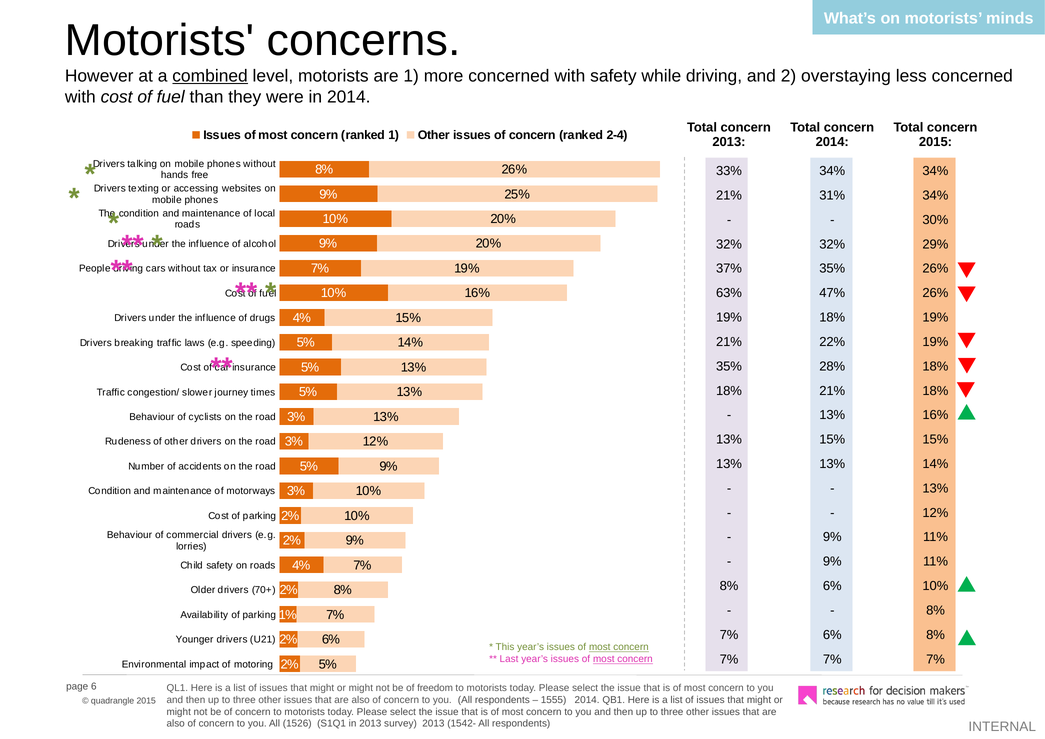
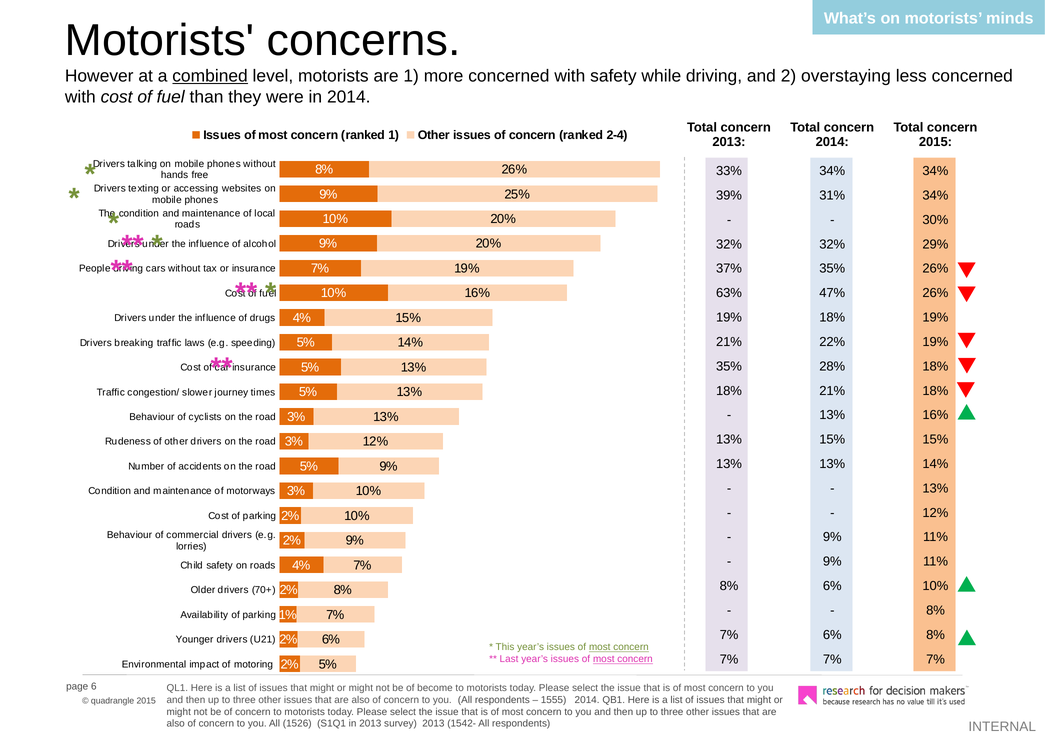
21%: 21% -> 39% (729, 196)
freedom: freedom -> become (435, 688)
